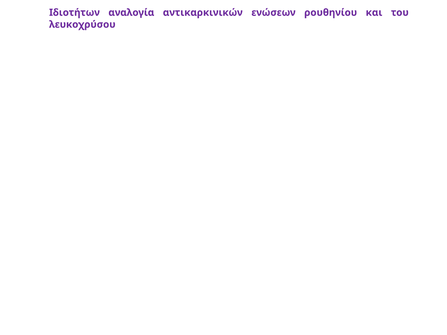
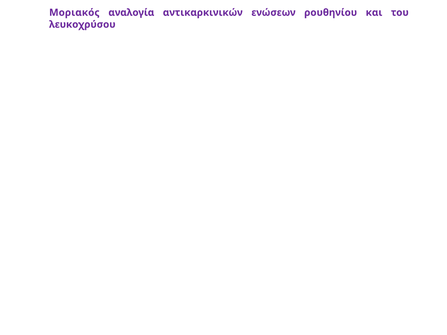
Ιδιοτήτων: Ιδιοτήτων -> Μοριακός (74, 13)
